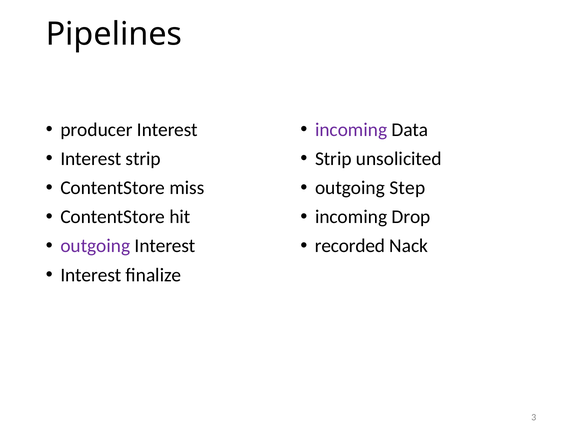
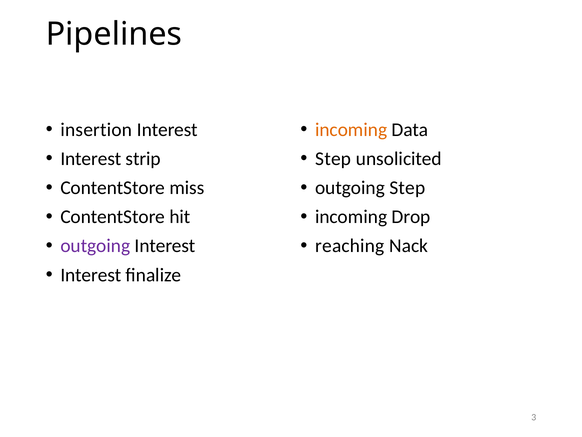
producer: producer -> insertion (96, 129)
incoming colour: purple -> orange (351, 129)
Strip: Strip -> Step (333, 159)
recorded: recorded -> reaching (350, 246)
